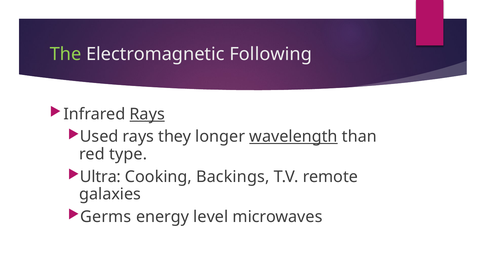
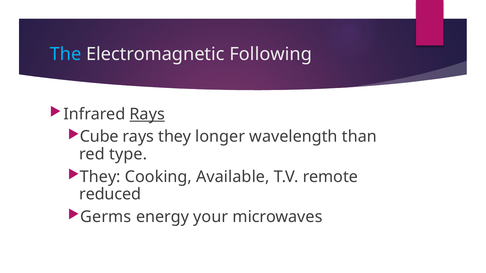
The colour: light green -> light blue (66, 54)
Used: Used -> Cube (99, 137)
wavelength underline: present -> none (293, 137)
Ultra: Ultra -> They (100, 177)
Backings: Backings -> Available (233, 177)
galaxies: galaxies -> reduced (110, 194)
level: level -> your (211, 217)
